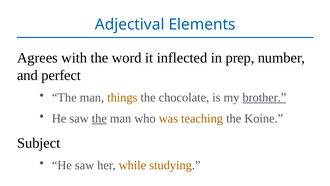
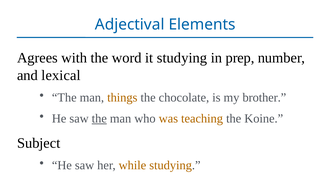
it inflected: inflected -> studying (182, 58)
perfect: perfect -> lexical (61, 75)
brother underline: present -> none (264, 97)
